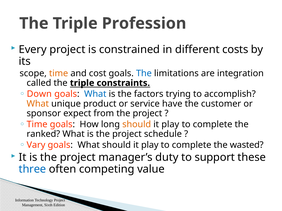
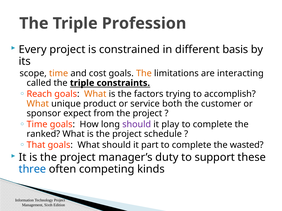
costs: costs -> basis (235, 50)
The colour: blue -> orange (144, 73)
integration: integration -> interacting (240, 73)
Down: Down -> Reach (39, 94)
What colour: blue -> orange (95, 94)
have: have -> both (172, 104)
should colour: orange -> purple (137, 125)
Vary: Vary -> That (36, 145)
What should it play: play -> part (150, 145)
value: value -> kinds (151, 170)
